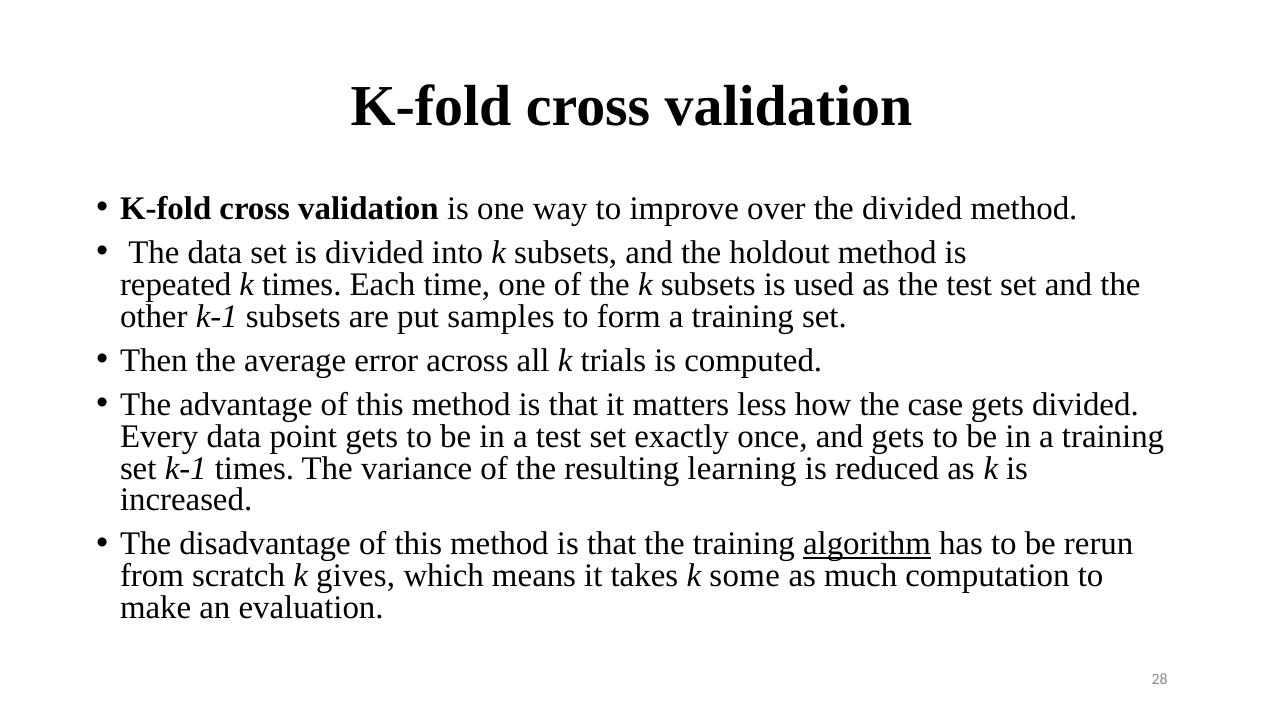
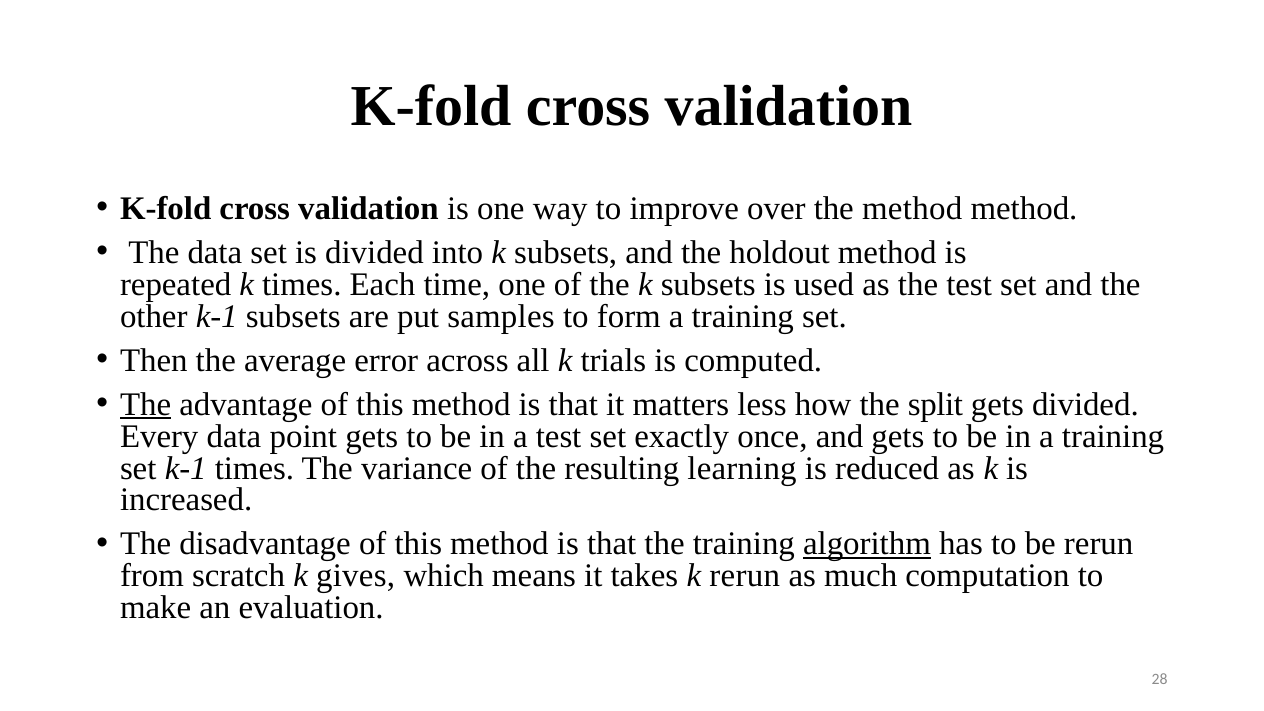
the divided: divided -> method (912, 209)
The underline: none -> present (146, 404)
case: case -> split (935, 404)
k some: some -> rerun (745, 576)
